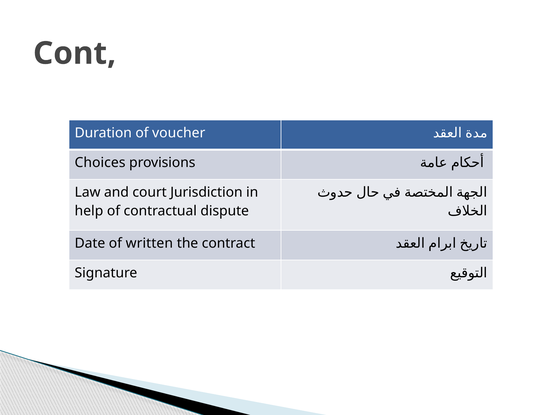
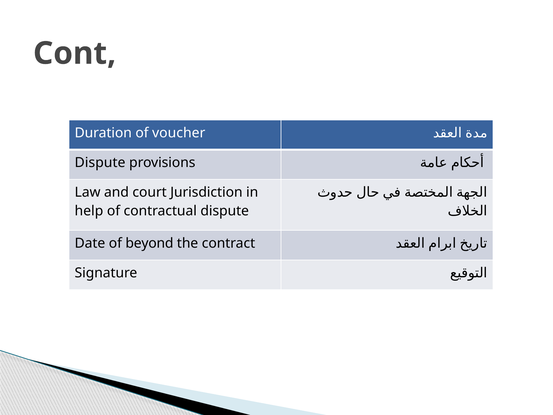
Choices: Choices -> Dispute (100, 162)
written: written -> beyond (149, 243)
